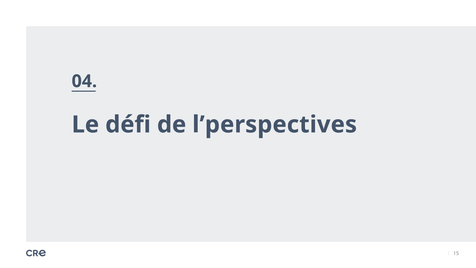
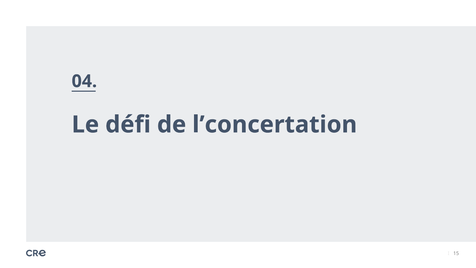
l’perspectives: l’perspectives -> l’concertation (275, 124)
